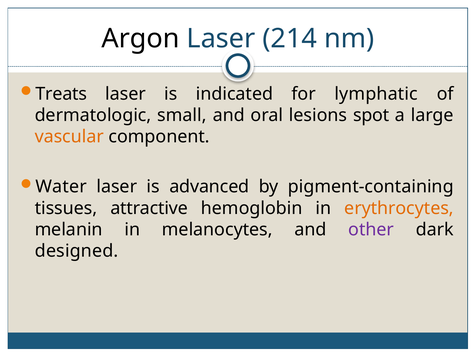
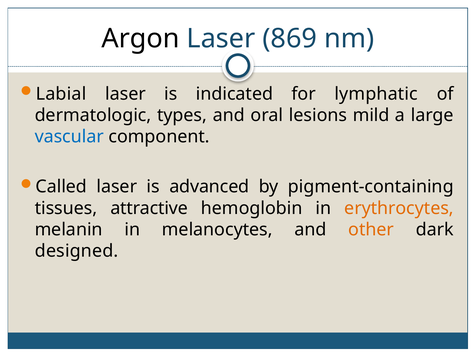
214: 214 -> 869 (290, 39)
Treats: Treats -> Labial (61, 94)
small: small -> types (182, 115)
spot: spot -> mild (371, 115)
vascular colour: orange -> blue (69, 137)
Water: Water -> Called (61, 187)
other colour: purple -> orange (371, 230)
